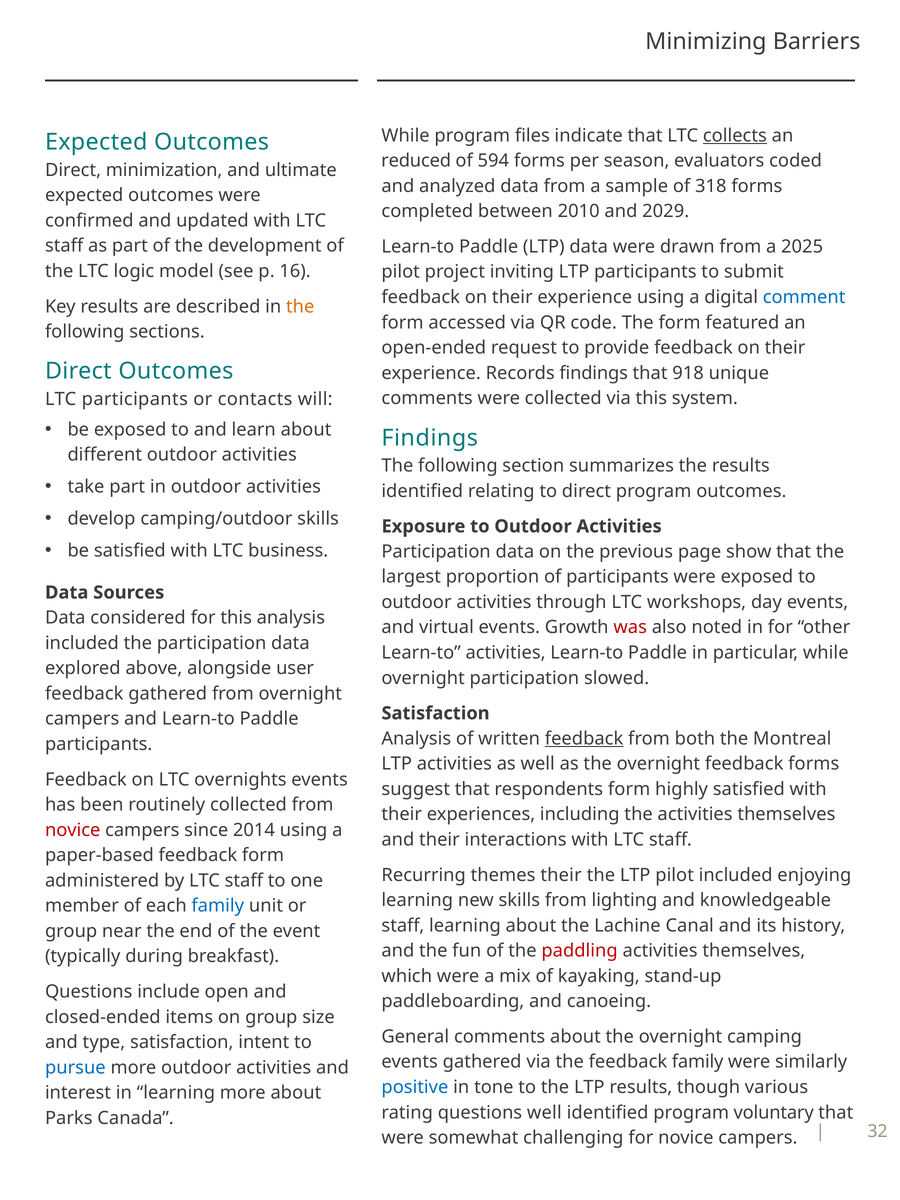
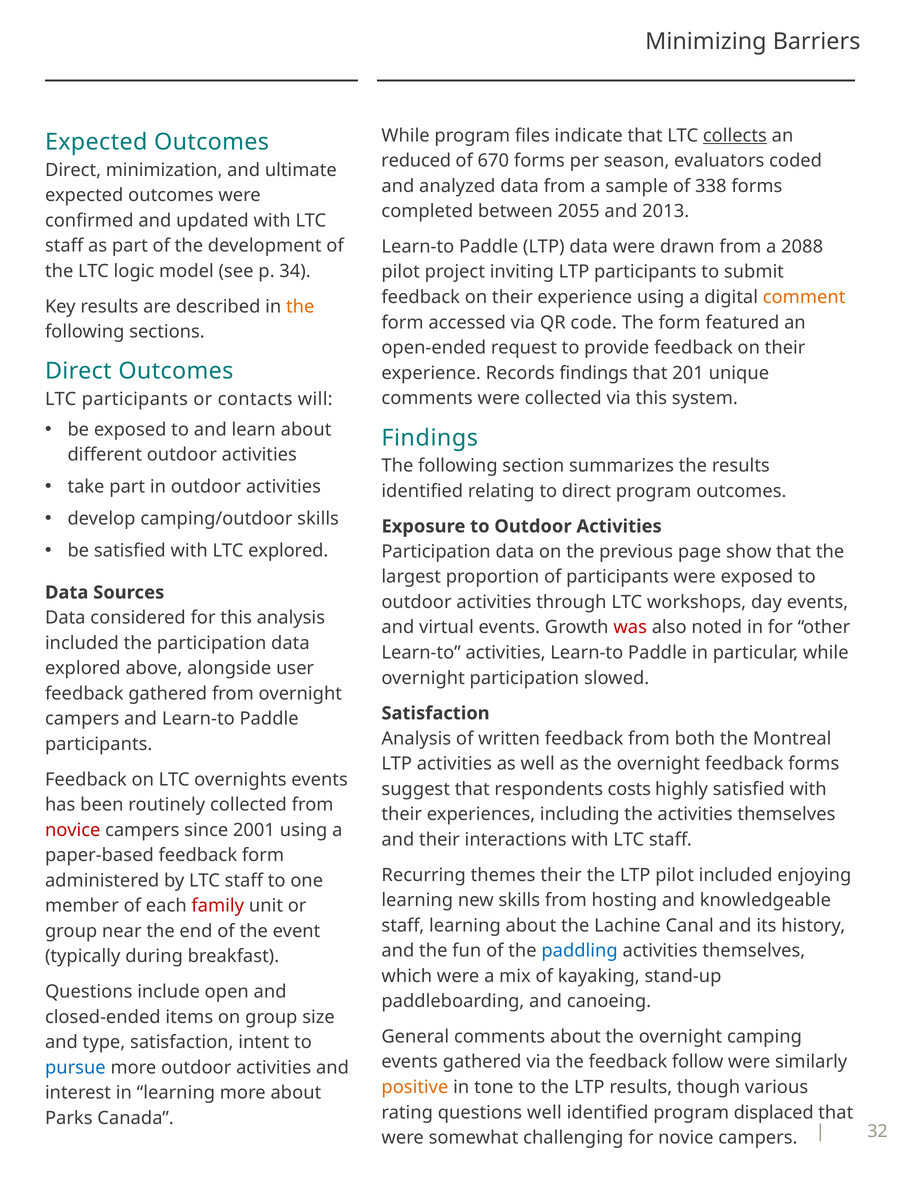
594: 594 -> 670 (493, 161)
318: 318 -> 338 (711, 186)
2010: 2010 -> 2055 (579, 211)
2029: 2029 -> 2013 (666, 211)
2025: 2025 -> 2088 (802, 247)
16: 16 -> 34 (295, 271)
comment colour: blue -> orange (804, 297)
918: 918 -> 201 (688, 373)
LTC business: business -> explored (288, 551)
feedback underline: present -> none (584, 739)
respondents form: form -> costs (629, 789)
2014: 2014 -> 2001 (254, 830)
lighting: lighting -> hosting (624, 900)
family colour: blue -> red (218, 906)
paddling colour: red -> blue (580, 951)
feedback family: family -> follow (698, 1062)
positive colour: blue -> orange (415, 1087)
voluntary: voluntary -> displaced (774, 1112)
